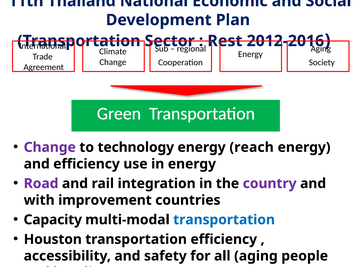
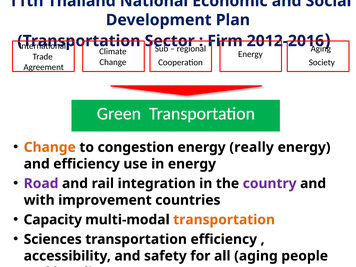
Rest: Rest -> Firm (225, 41)
Change colour: purple -> orange (50, 147)
technology: technology -> congestion (136, 147)
reach: reach -> really (252, 147)
transportation colour: blue -> orange (224, 220)
Houston: Houston -> Sciences (53, 239)
